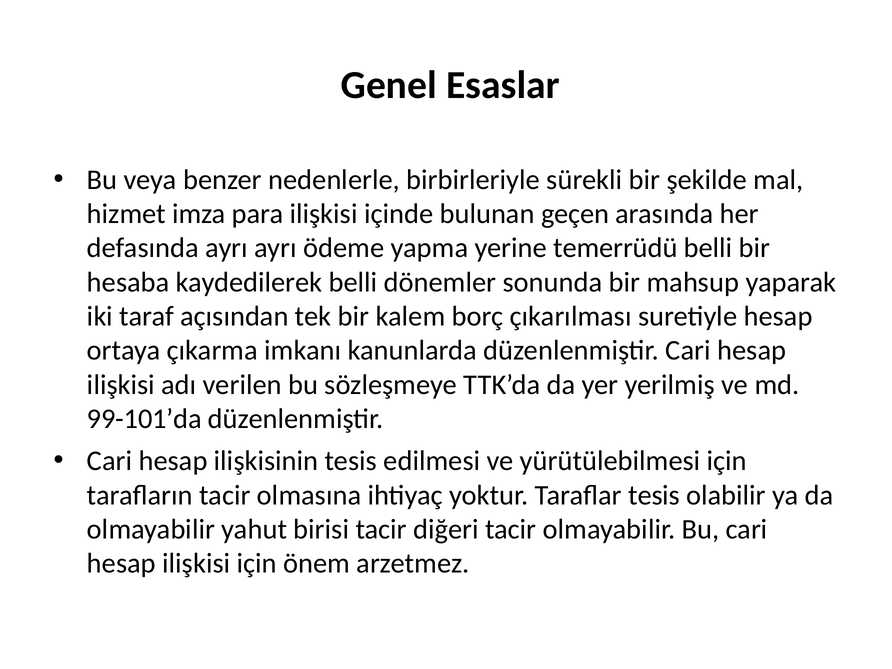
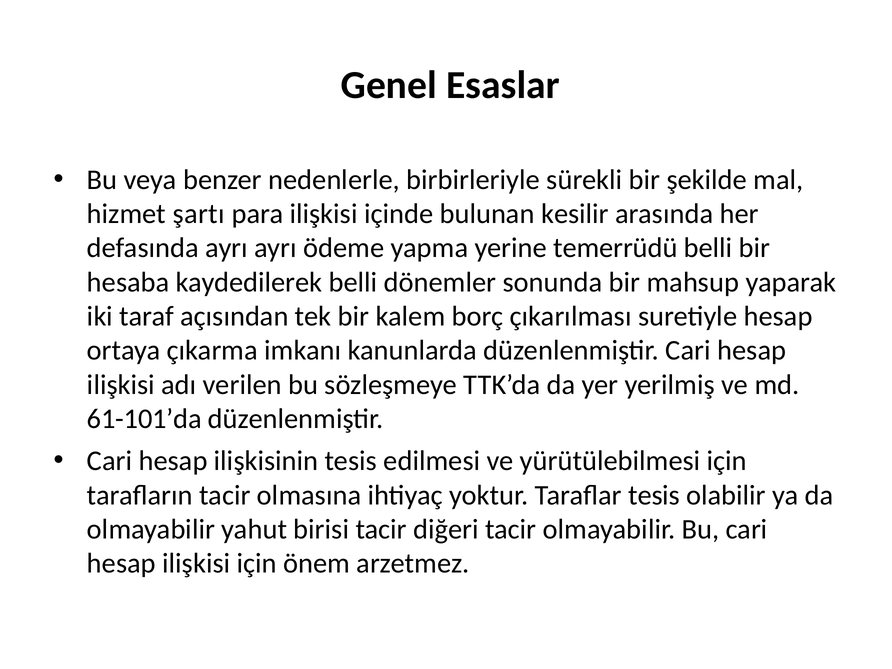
imza: imza -> şartı (199, 214)
geçen: geçen -> kesilir (575, 214)
99-101’da: 99-101’da -> 61-101’da (144, 419)
